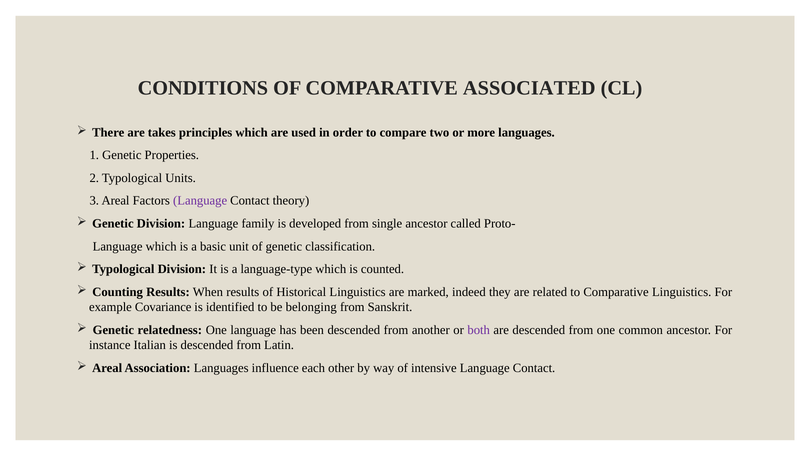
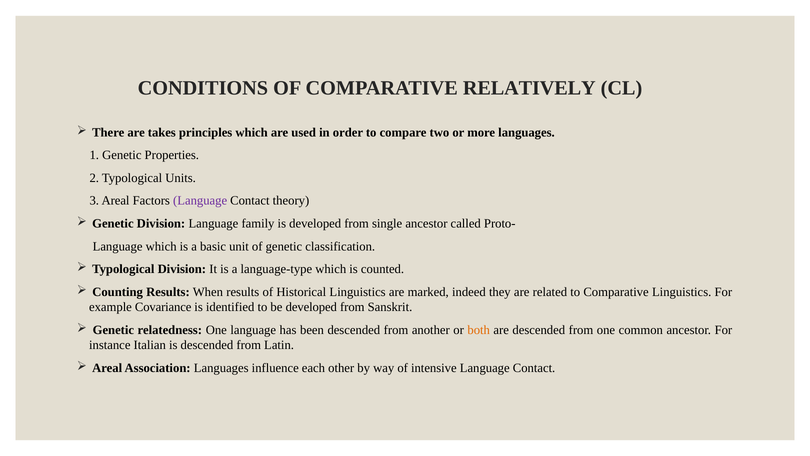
ASSOCIATED: ASSOCIATED -> RELATIVELY (529, 88)
be belonging: belonging -> developed (311, 307)
both colour: purple -> orange (479, 330)
